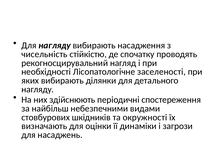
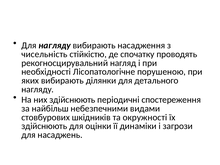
заселеності: заселеності -> порушеною (161, 72)
визначають: визначають -> здійснюють (44, 126)
